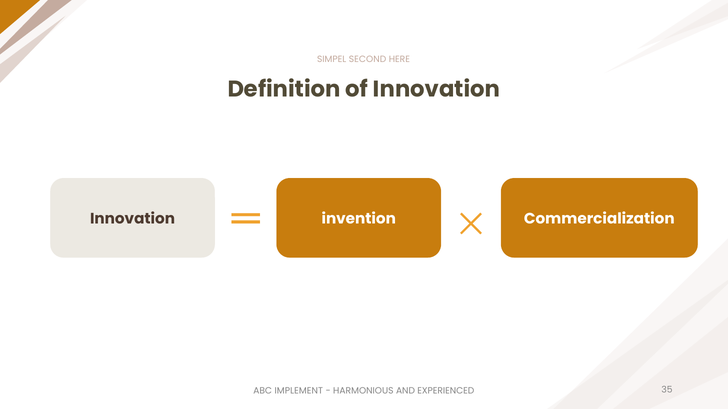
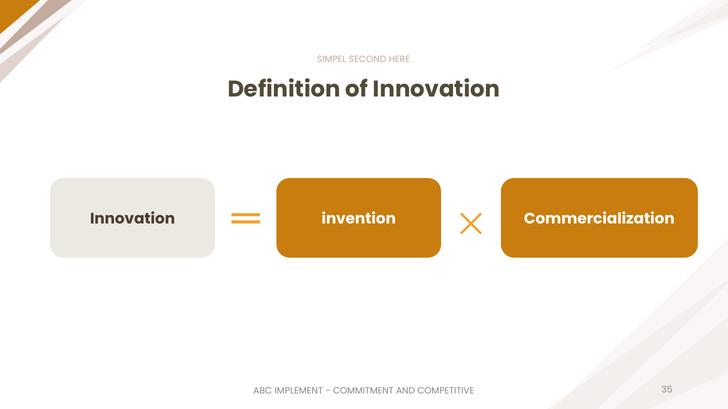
HARMONIOUS: HARMONIOUS -> COMMITMENT (363, 391)
EXPERIENCED: EXPERIENCED -> COMPETITIVE (446, 391)
